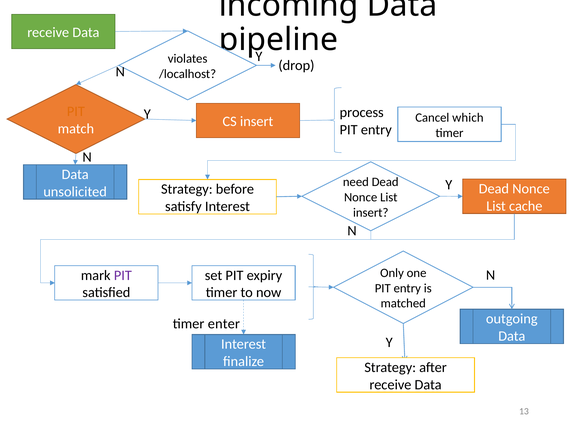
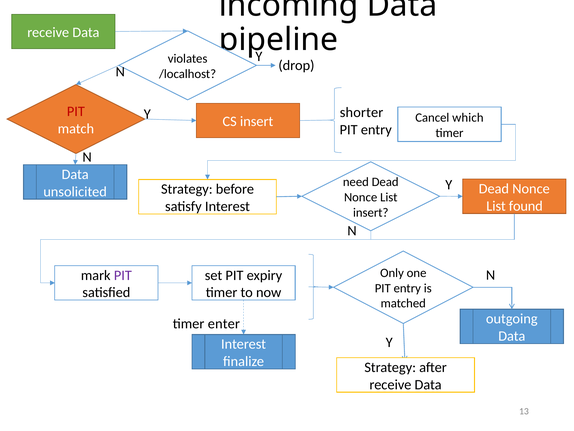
PIT colour: orange -> red (76, 111)
process: process -> shorter (362, 112)
cache: cache -> found (526, 206)
